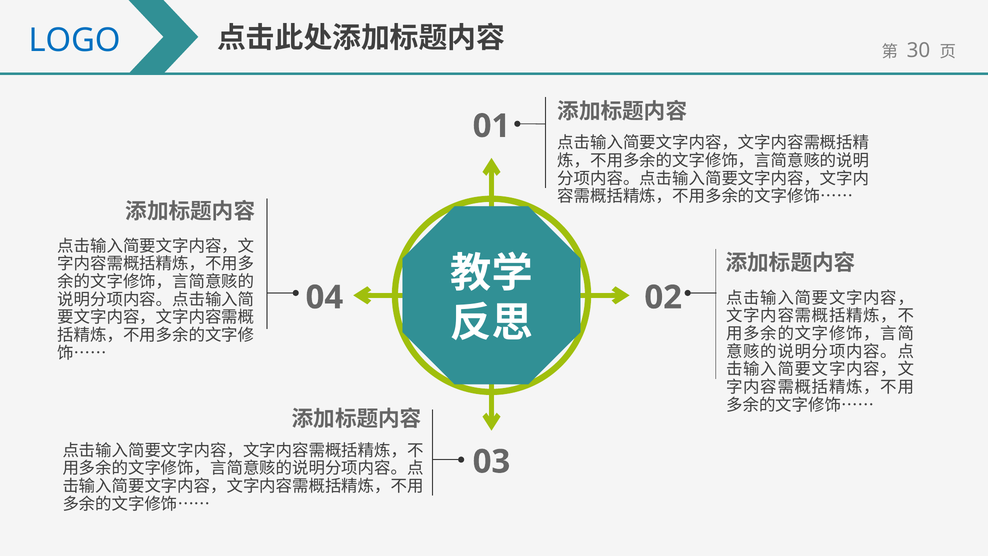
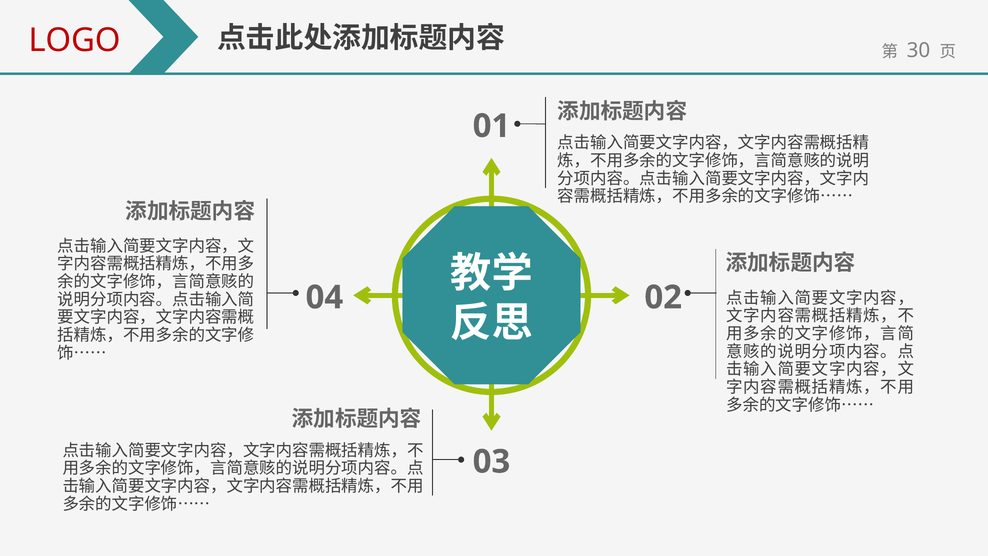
LOGO colour: blue -> red (74, 40)
